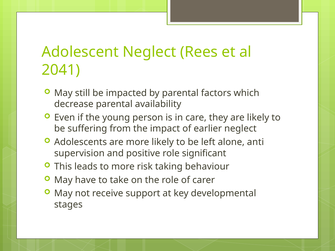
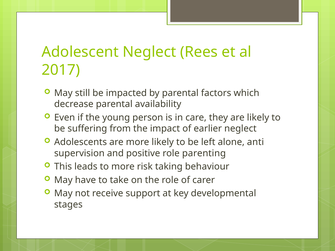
2041: 2041 -> 2017 (61, 70)
significant: significant -> parenting (204, 153)
